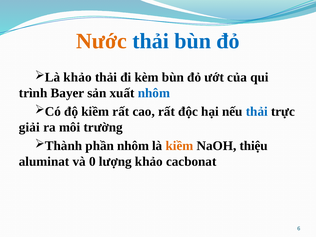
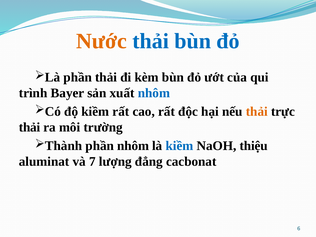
khảo: khảo -> phần (78, 77)
thải colour: blue -> orange (257, 111)
giải: giải -> thải (30, 127)
kiềm colour: orange -> blue (179, 146)
0: 0 -> 7 (92, 162)
lượng khảo: khảo -> đẳng (149, 162)
